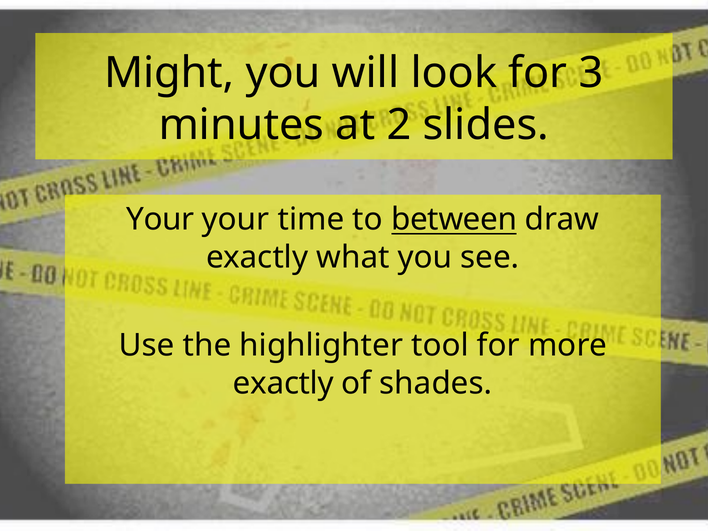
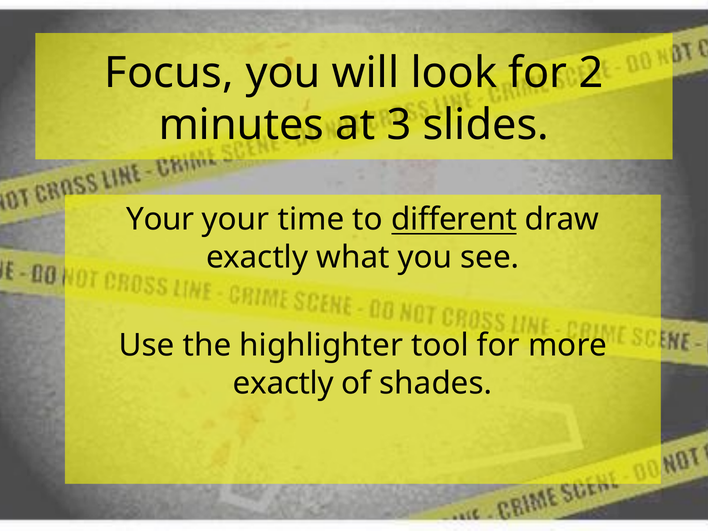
Might: Might -> Focus (169, 73)
3: 3 -> 2 (591, 73)
2: 2 -> 3 (399, 125)
between: between -> different (454, 219)
